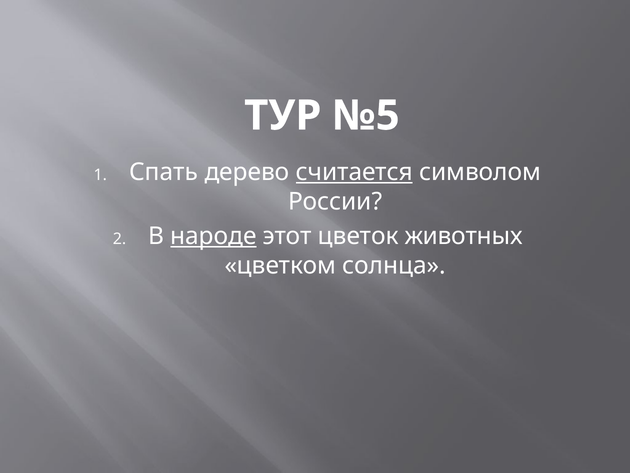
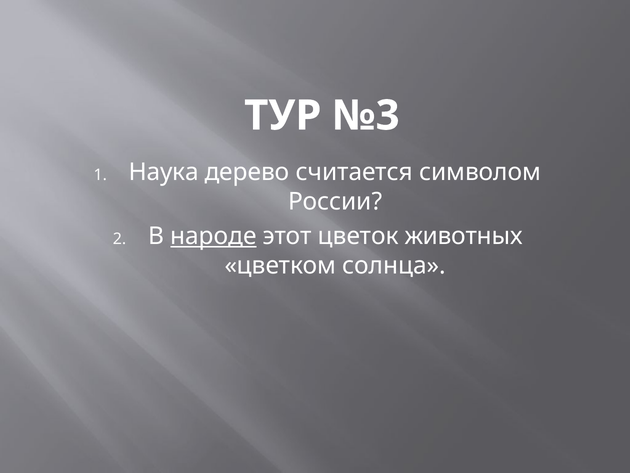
№5: №5 -> №3 (366, 116)
Спать: Спать -> Наука (164, 172)
считается underline: present -> none (354, 172)
